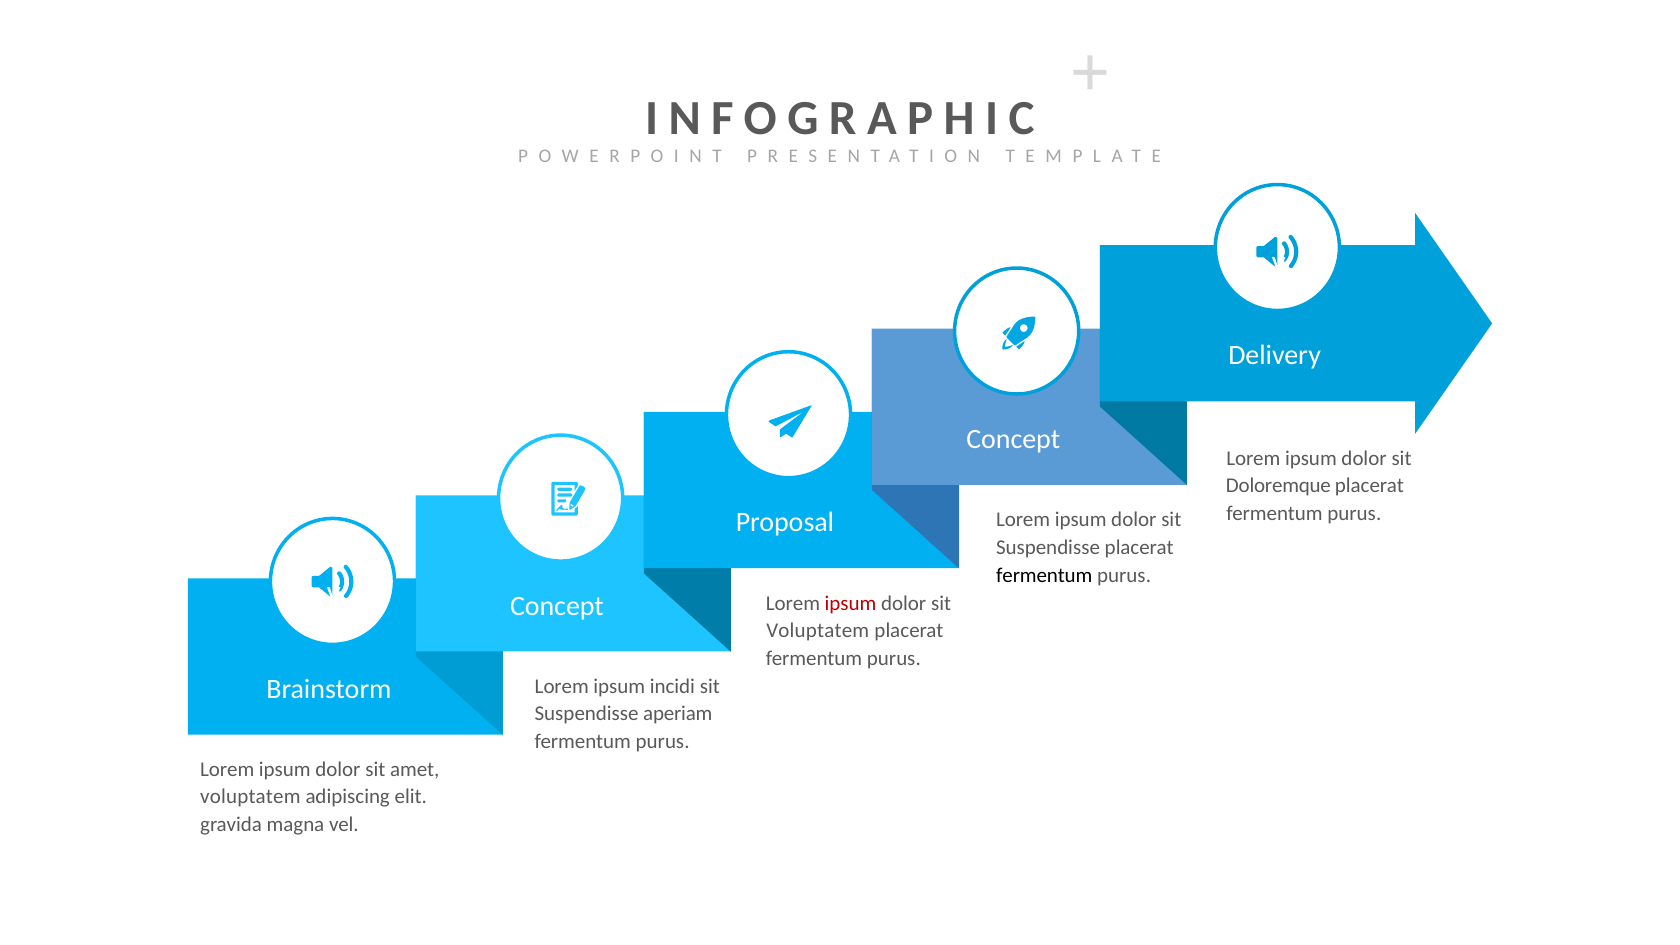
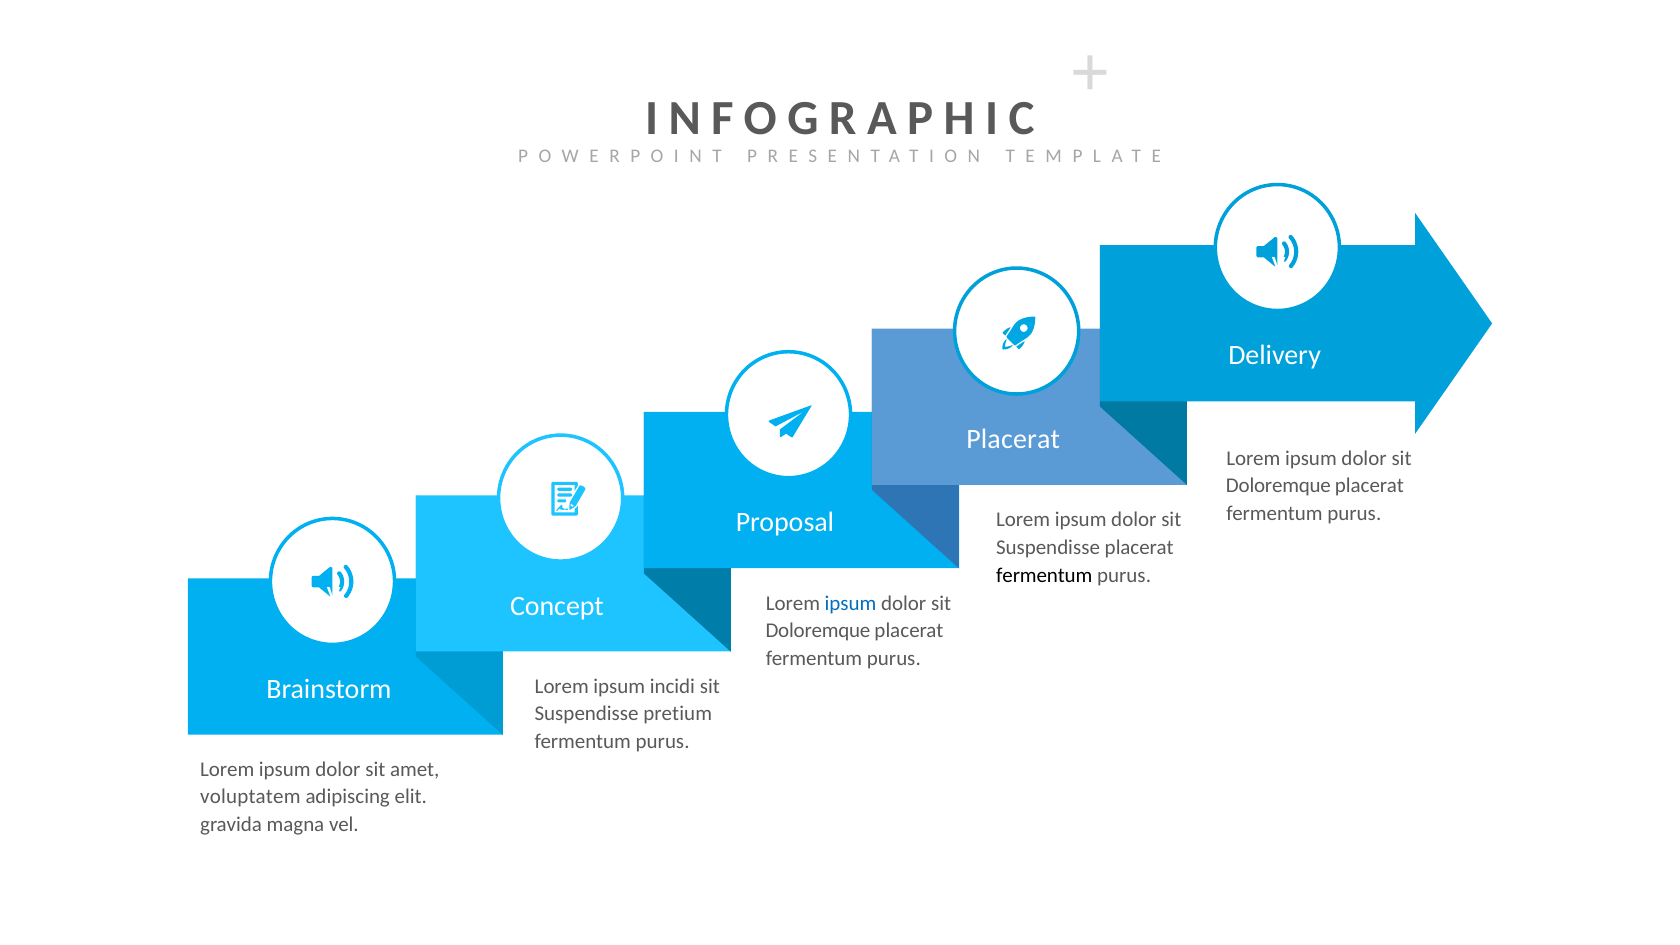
Concept: Concept -> Placerat (1013, 439)
ipsum colour: red -> blue (850, 603)
Voluptatem: Voluptatem -> Doloremque (818, 631)
aperiam: aperiam -> pretium (678, 714)
